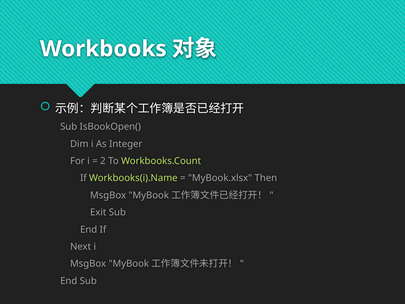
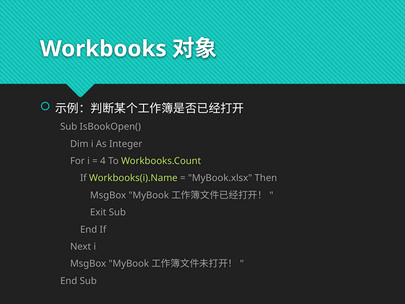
2: 2 -> 4 (103, 161)
